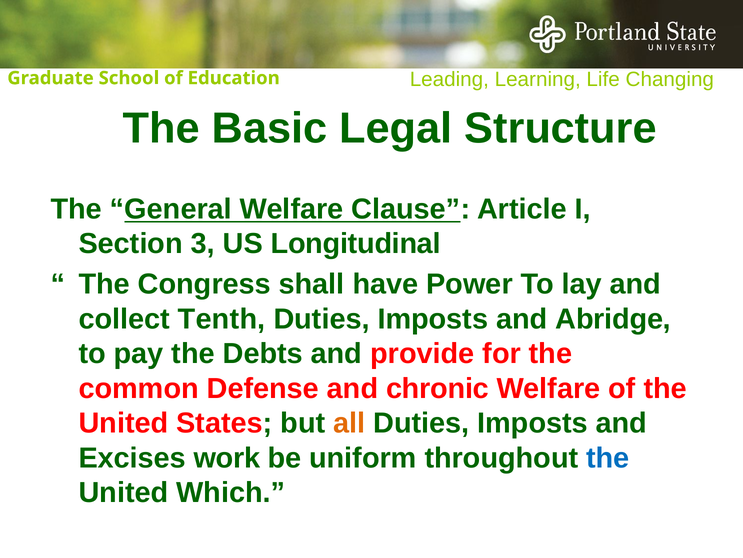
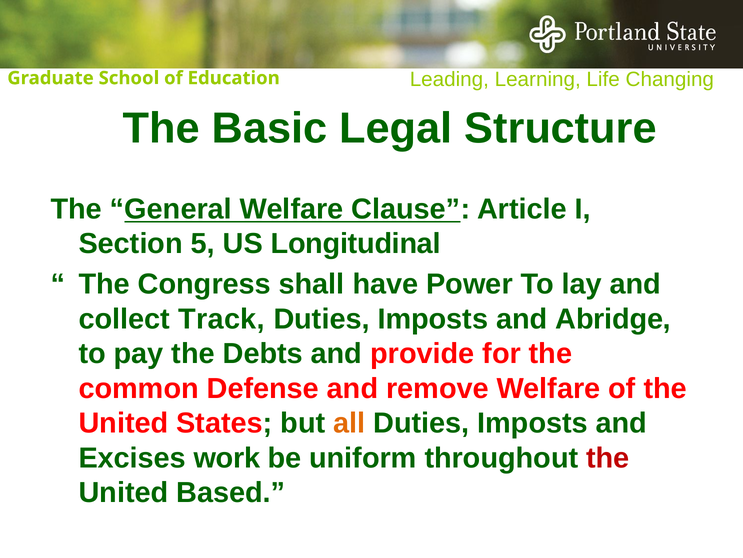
3: 3 -> 5 (203, 244)
Tenth: Tenth -> Track (222, 319)
chronic: chronic -> remove (437, 388)
the colour: blue -> red (608, 457)
Which: Which -> Based (231, 492)
